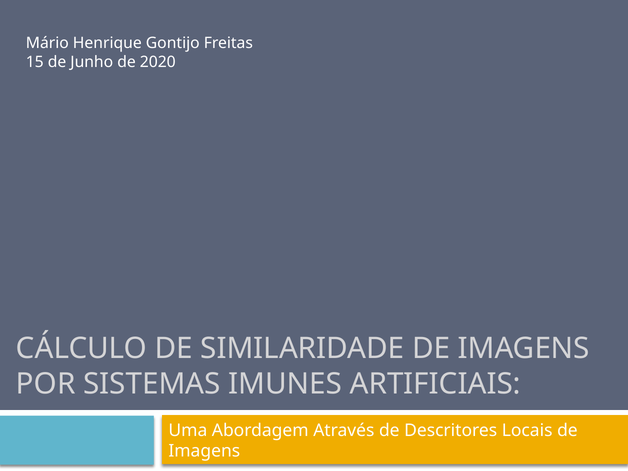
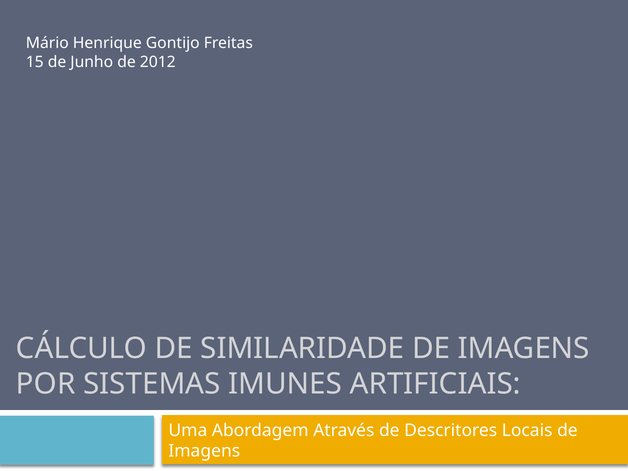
2020: 2020 -> 2012 (158, 62)
